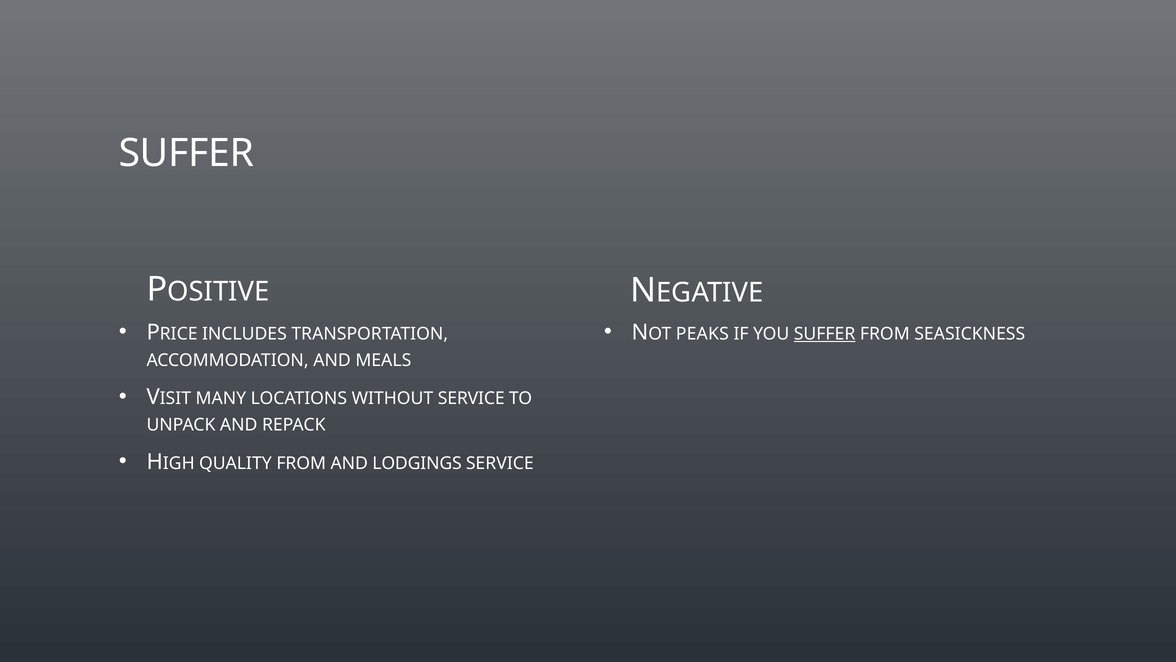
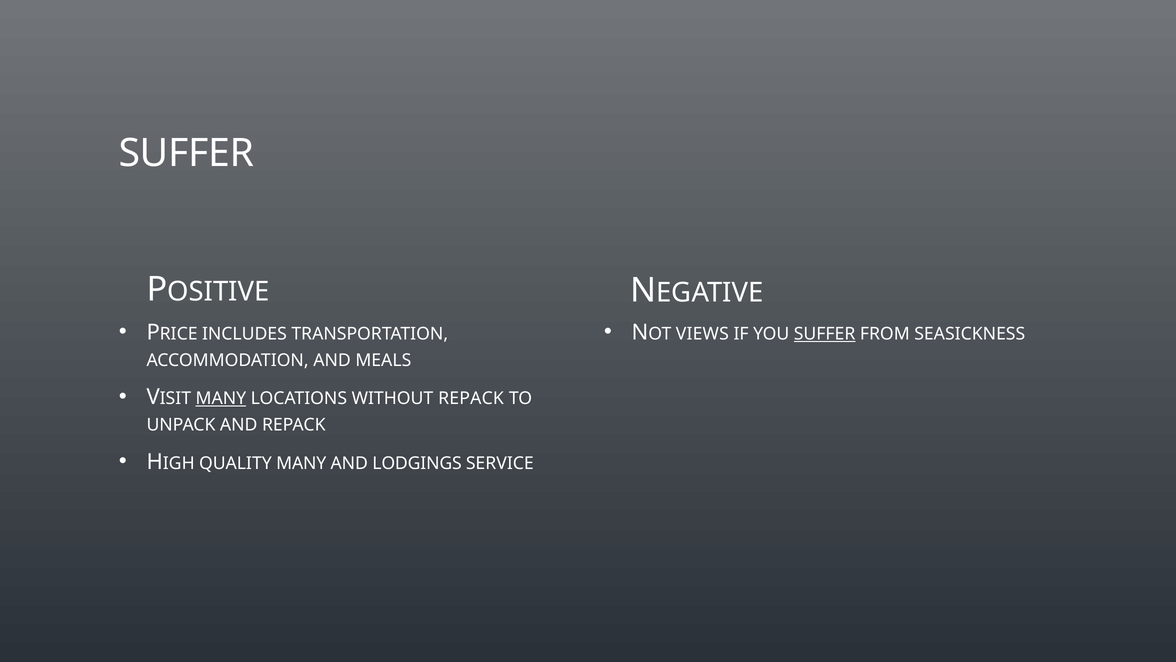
PEAKS: PEAKS -> VIEWS (702, 333)
MANY underline: none -> present (221, 398)
WITHOUT SERVICE: SERVICE -> REPACK (471, 398)
QUALITY FROM: FROM -> MANY (301, 463)
